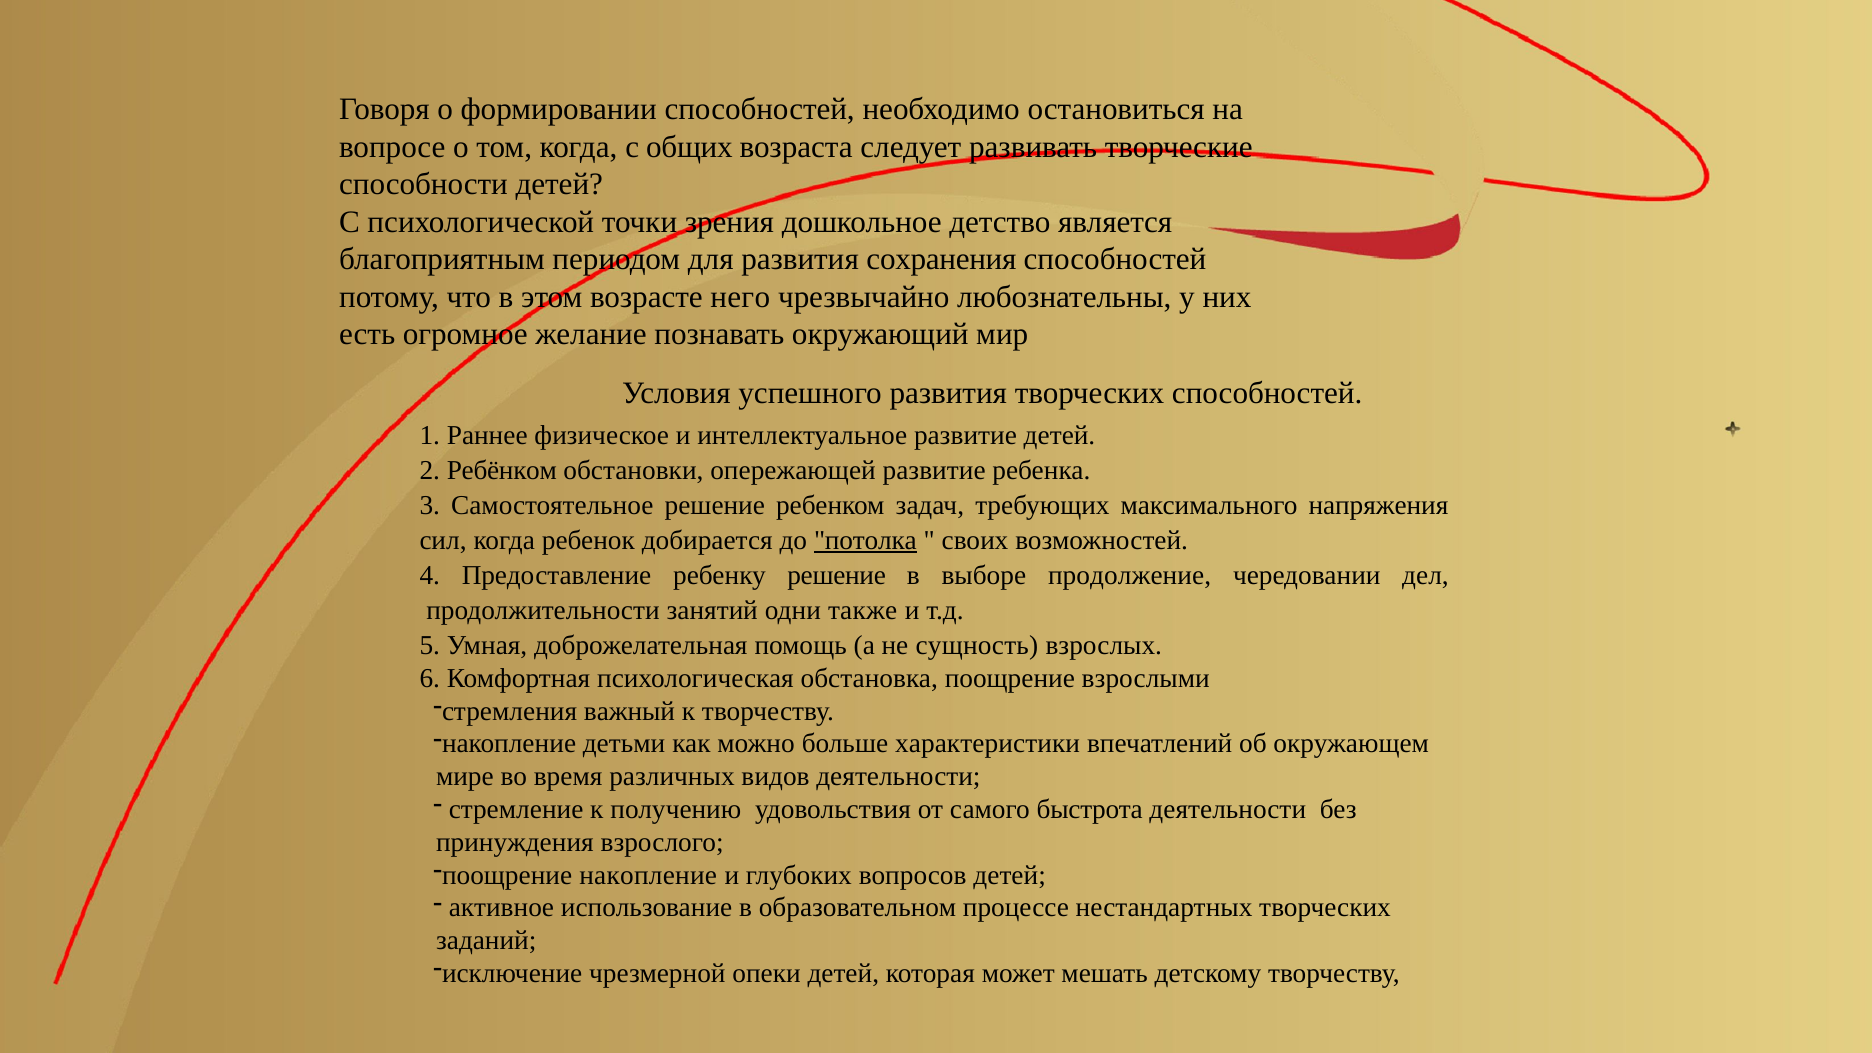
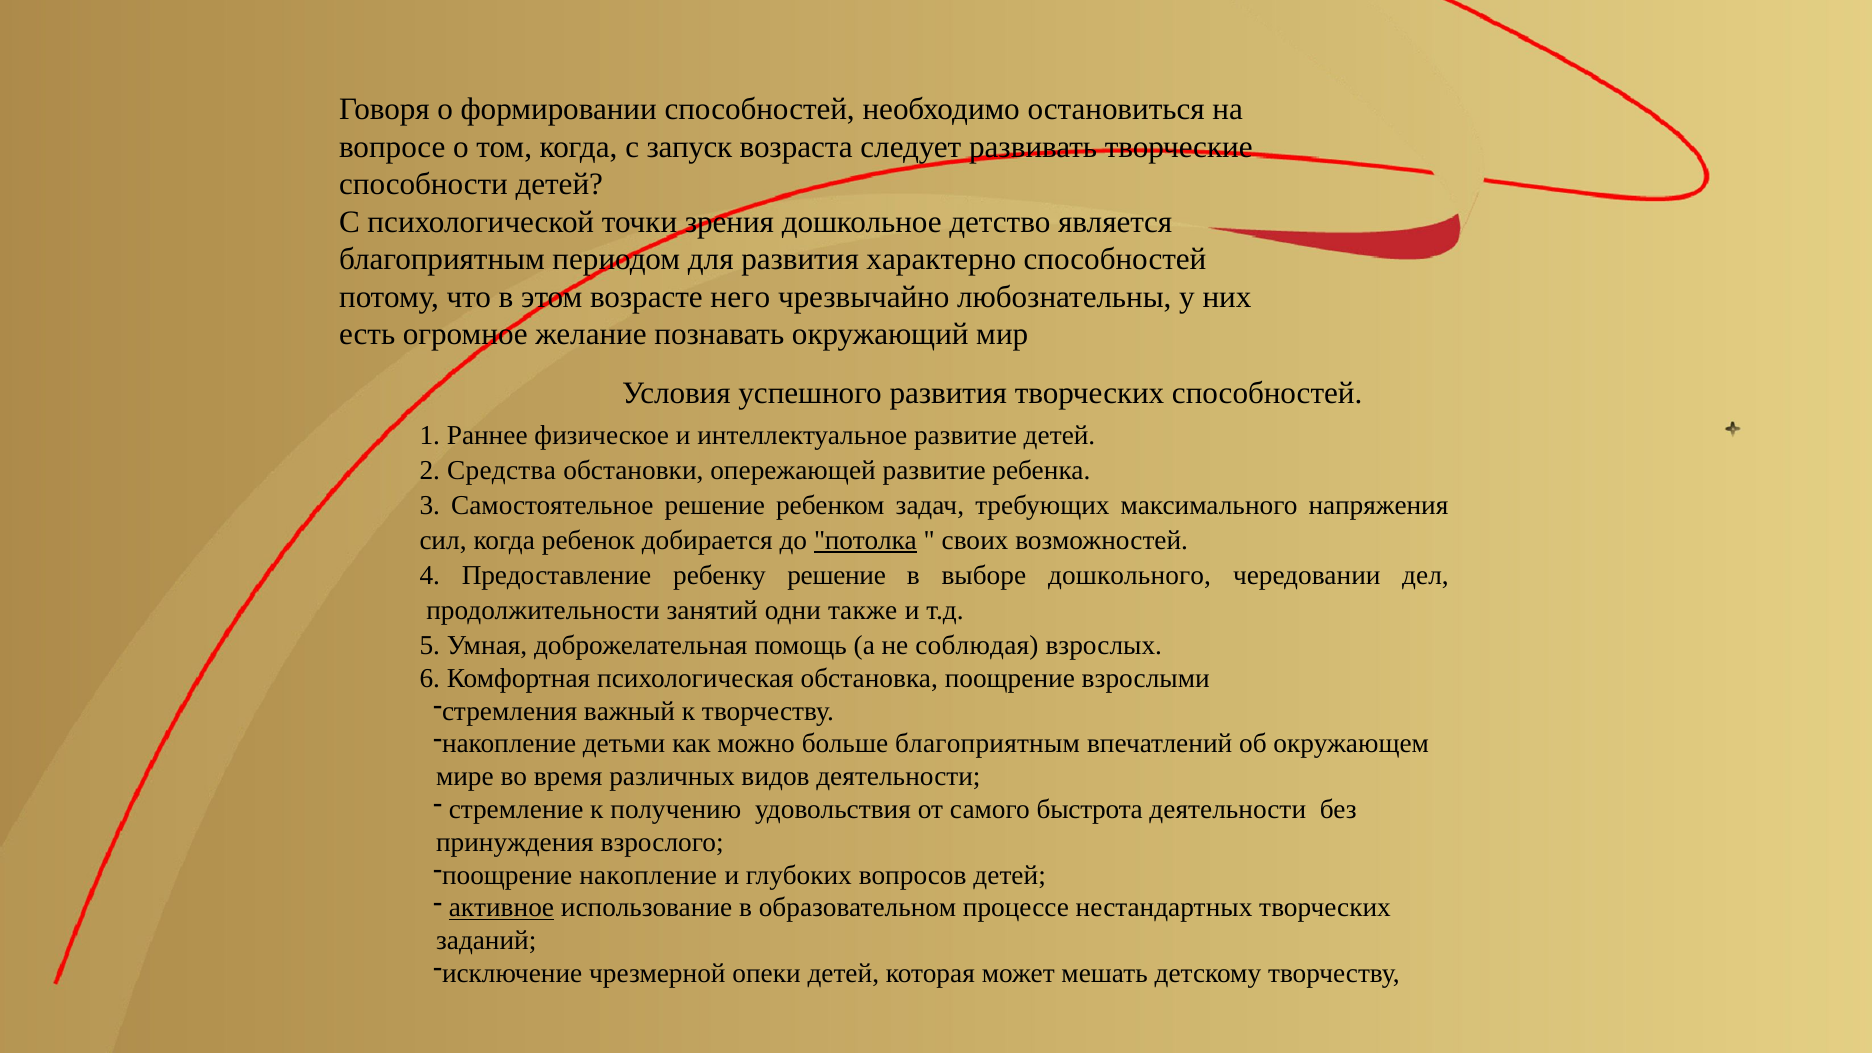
общих: общих -> запуск (689, 147)
сохранения: сохранения -> характерно (941, 259)
Ребёнком: Ребёнком -> Средства (502, 470)
продолжение: продолжение -> дошкольного (1130, 575)
сущность: сущность -> соблюдая (977, 646)
больше характеристики: характеристики -> благоприятным (987, 744)
активное underline: none -> present (501, 908)
